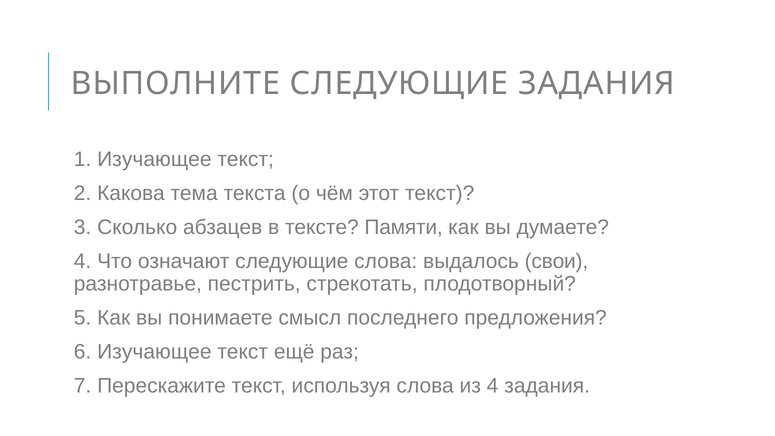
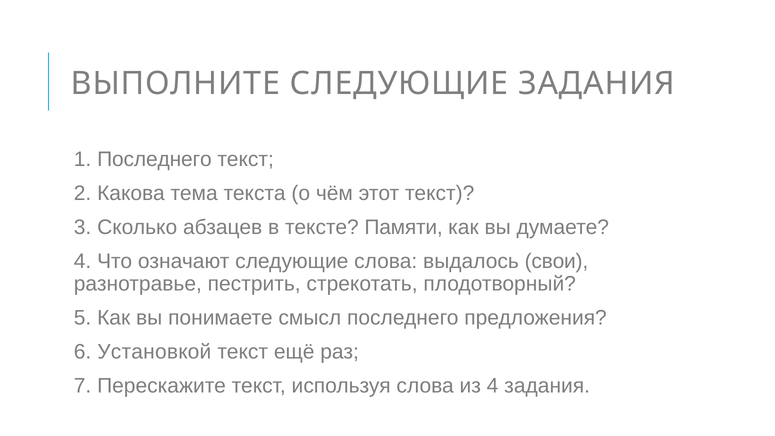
1 Изучающее: Изучающее -> Последнего (154, 159)
6 Изучающее: Изучающее -> Установкой (154, 352)
